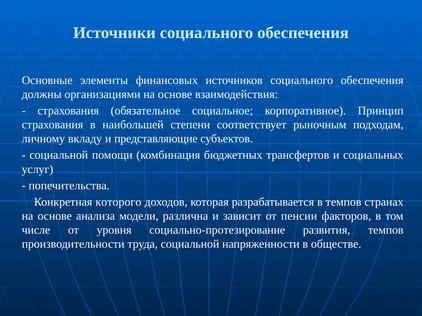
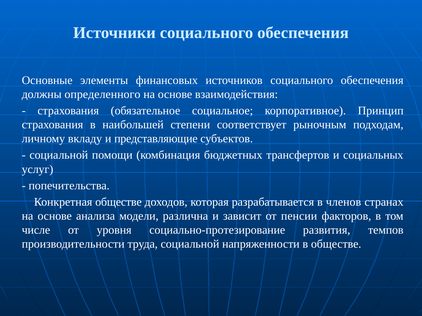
организациями: организациями -> определенного (102, 94)
Конкретная которого: которого -> обществе (119, 202)
в темпов: темпов -> членов (344, 202)
